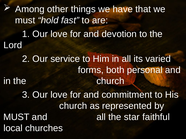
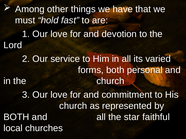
MUST: MUST -> BOTH (16, 117)
